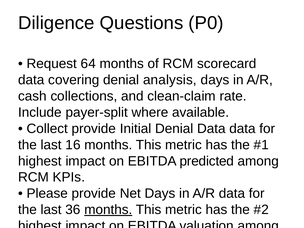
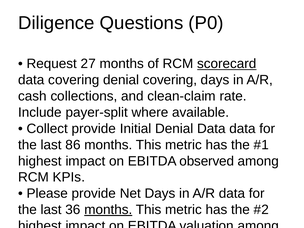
64: 64 -> 27 (88, 64)
scorecard underline: none -> present (227, 64)
denial analysis: analysis -> covering (170, 80)
16: 16 -> 86 (73, 145)
predicted: predicted -> observed (207, 161)
